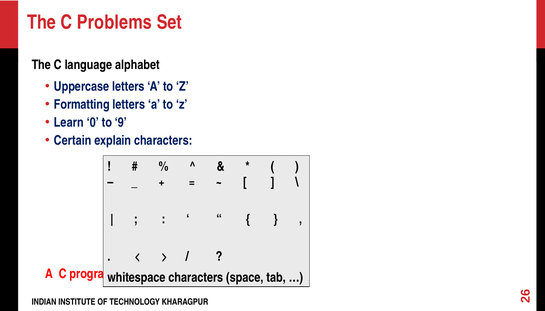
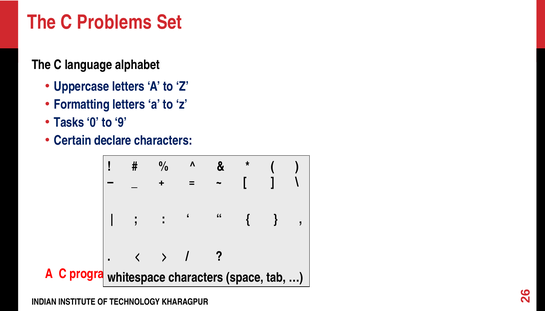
Learn: Learn -> Tasks (69, 123)
explain: explain -> declare (113, 141)
